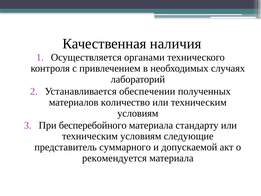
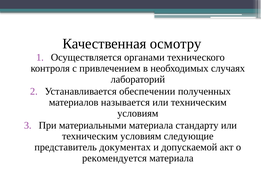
наличия: наличия -> осмотру (176, 44)
количество: количество -> называется (125, 102)
бесперебойного: бесперебойного -> материальными (93, 125)
суммарного: суммарного -> документах (125, 147)
